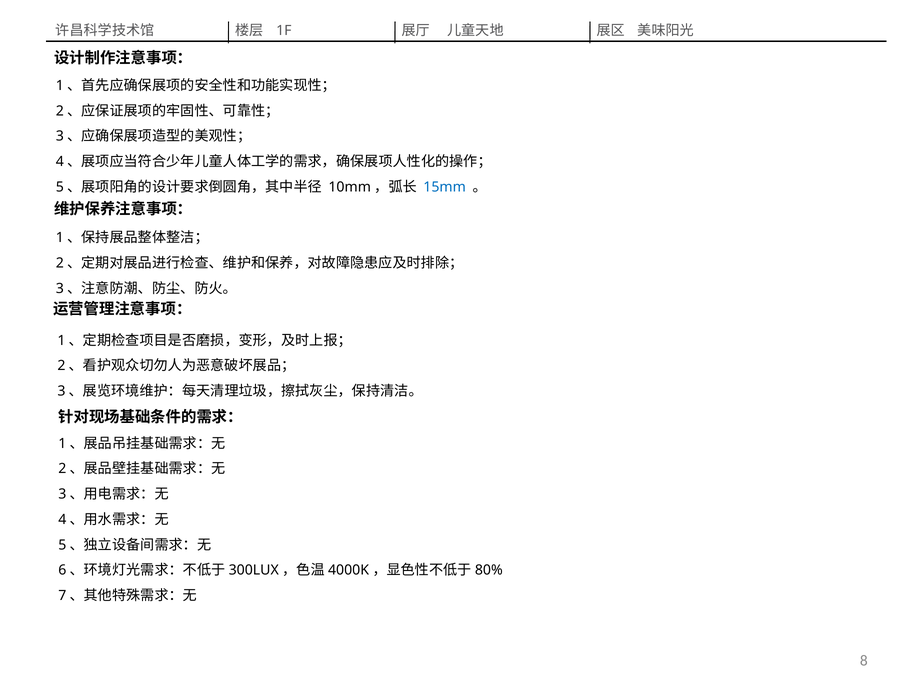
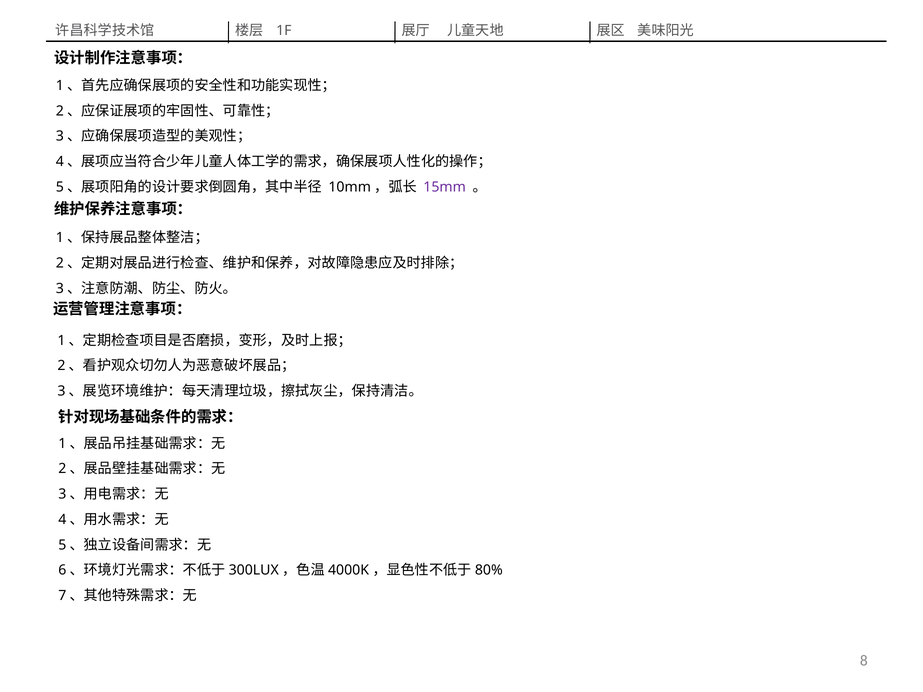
15mm colour: blue -> purple (445, 187)
